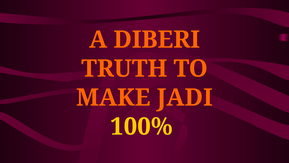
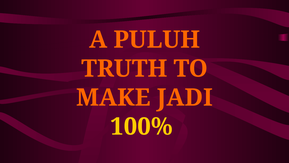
DIBERI: DIBERI -> PULUH (157, 40)
